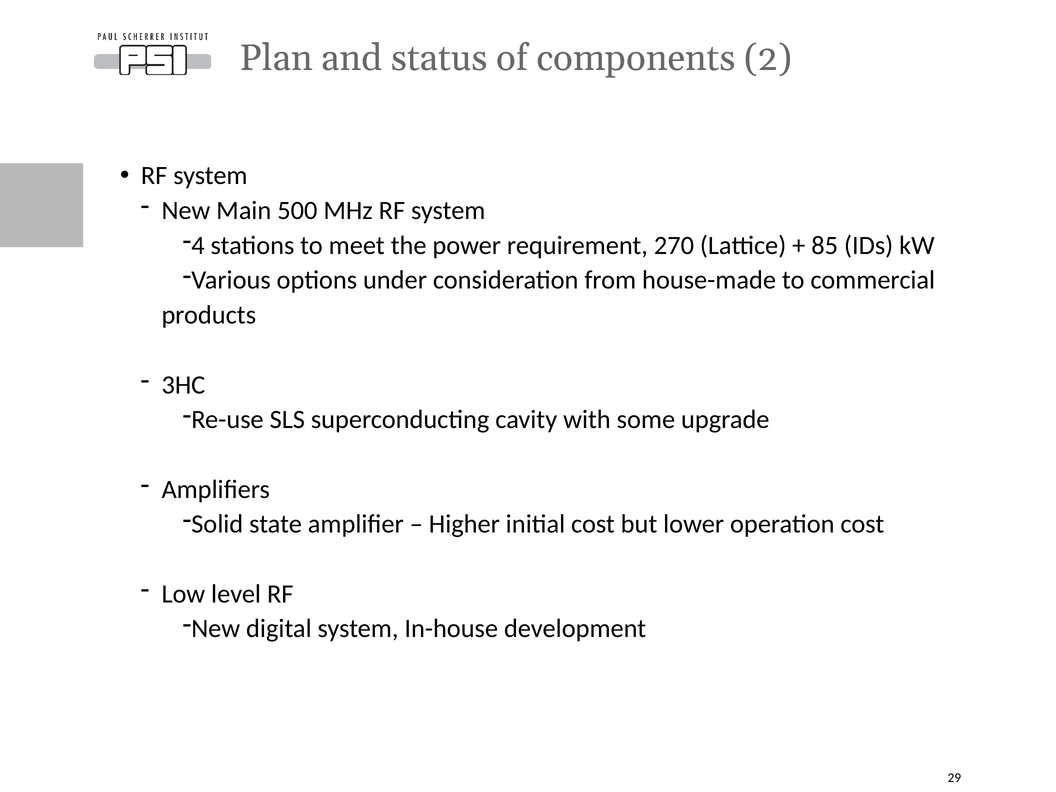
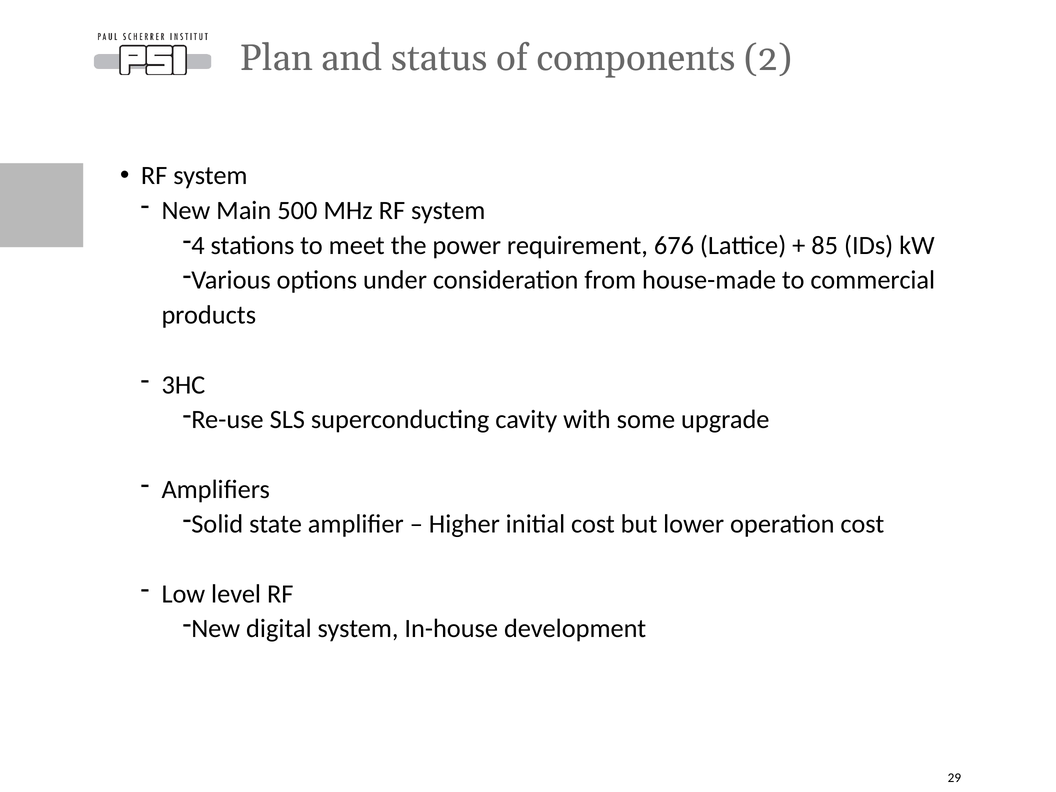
270: 270 -> 676 (674, 245)
